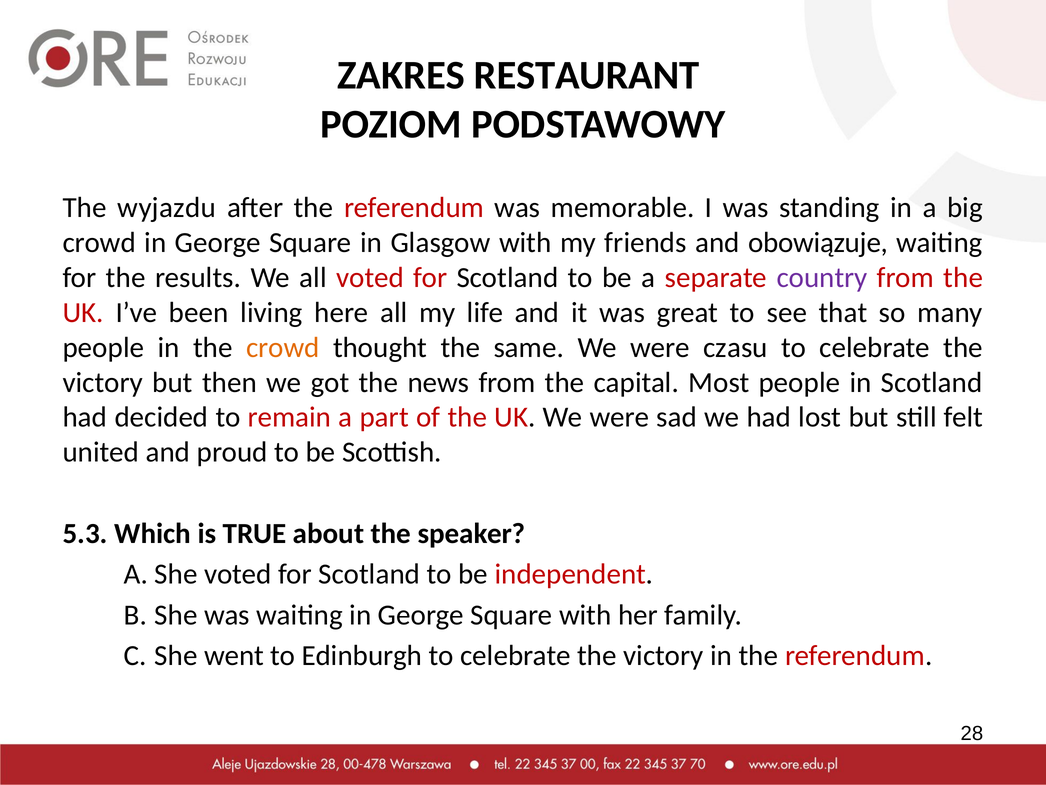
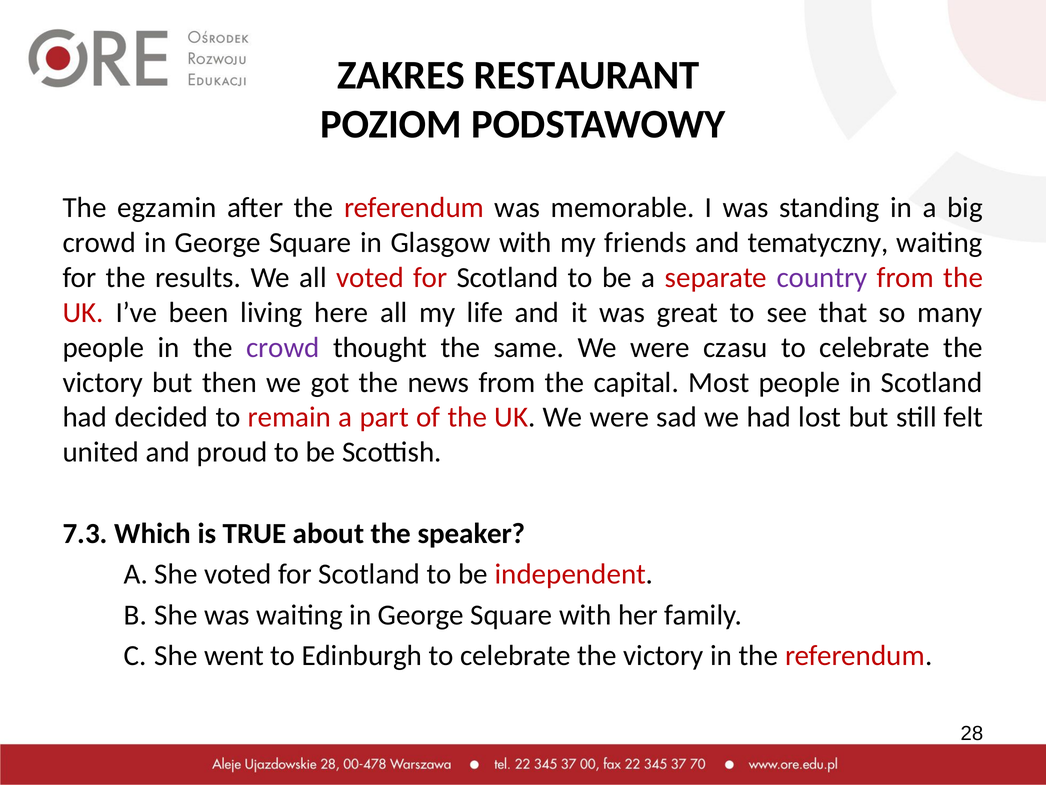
wyjazdu: wyjazdu -> egzamin (167, 208)
obowiązuje: obowiązuje -> tematyczny (818, 243)
crowd colour: orange -> purple (283, 347)
5.3: 5.3 -> 7.3 (85, 533)
